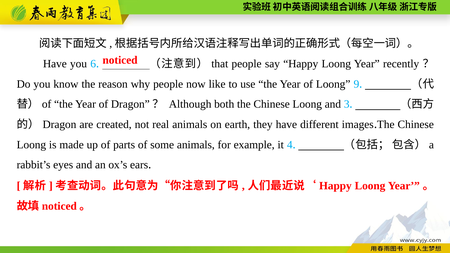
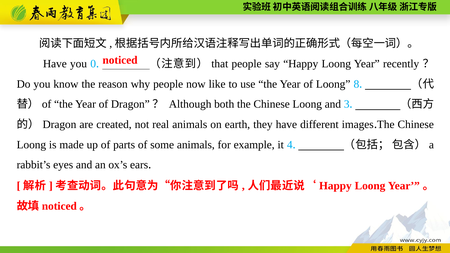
6: 6 -> 0 (93, 64)
9: 9 -> 8 (356, 84)
